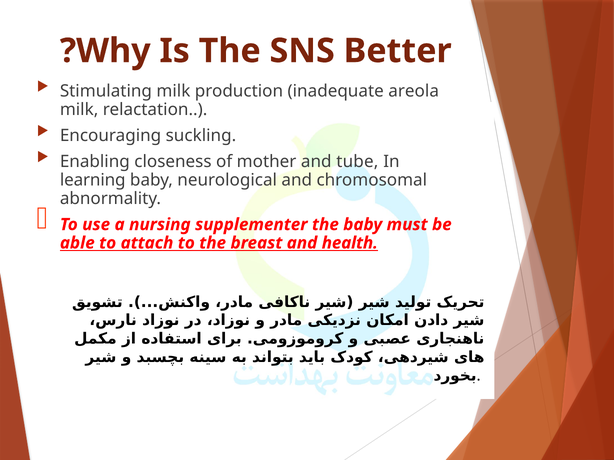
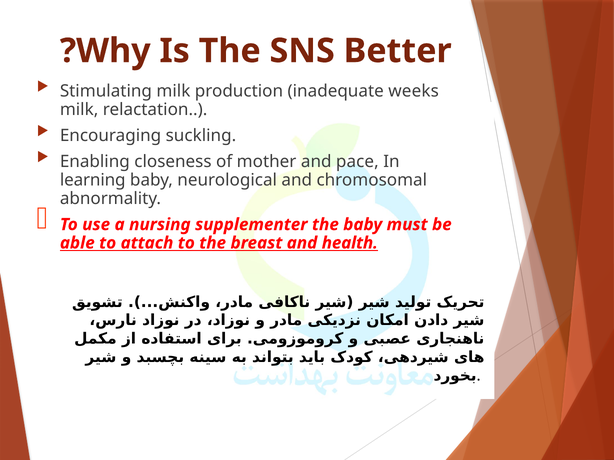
areola: areola -> weeks (414, 91)
tube: tube -> pace (357, 162)
